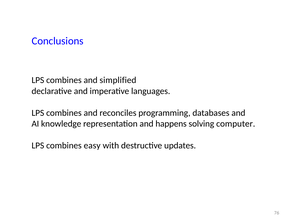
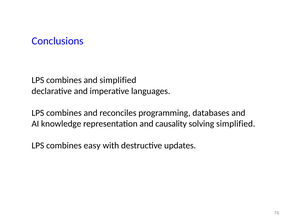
happens: happens -> causality (171, 124)
solving computer: computer -> simplified (236, 124)
